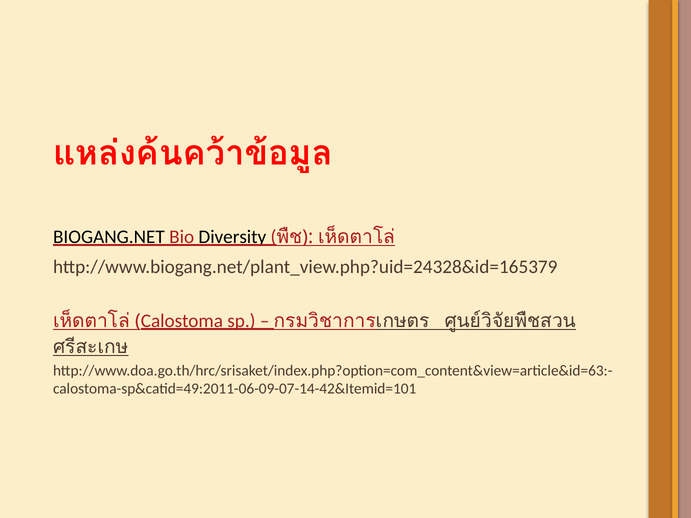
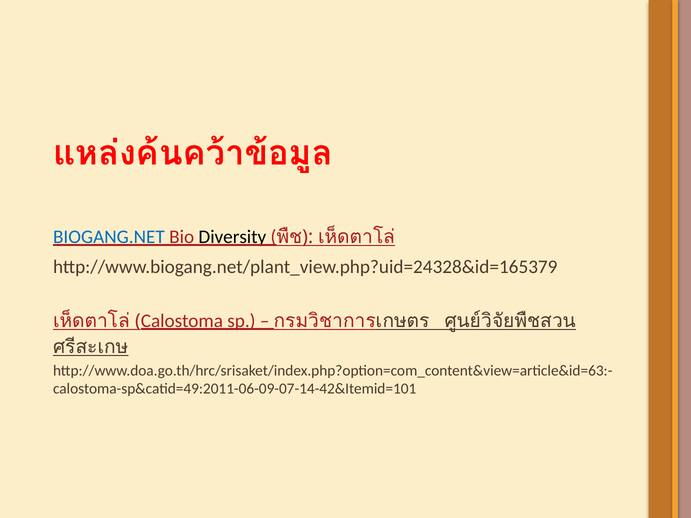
BIOGANG.NET colour: black -> blue (109, 237)
